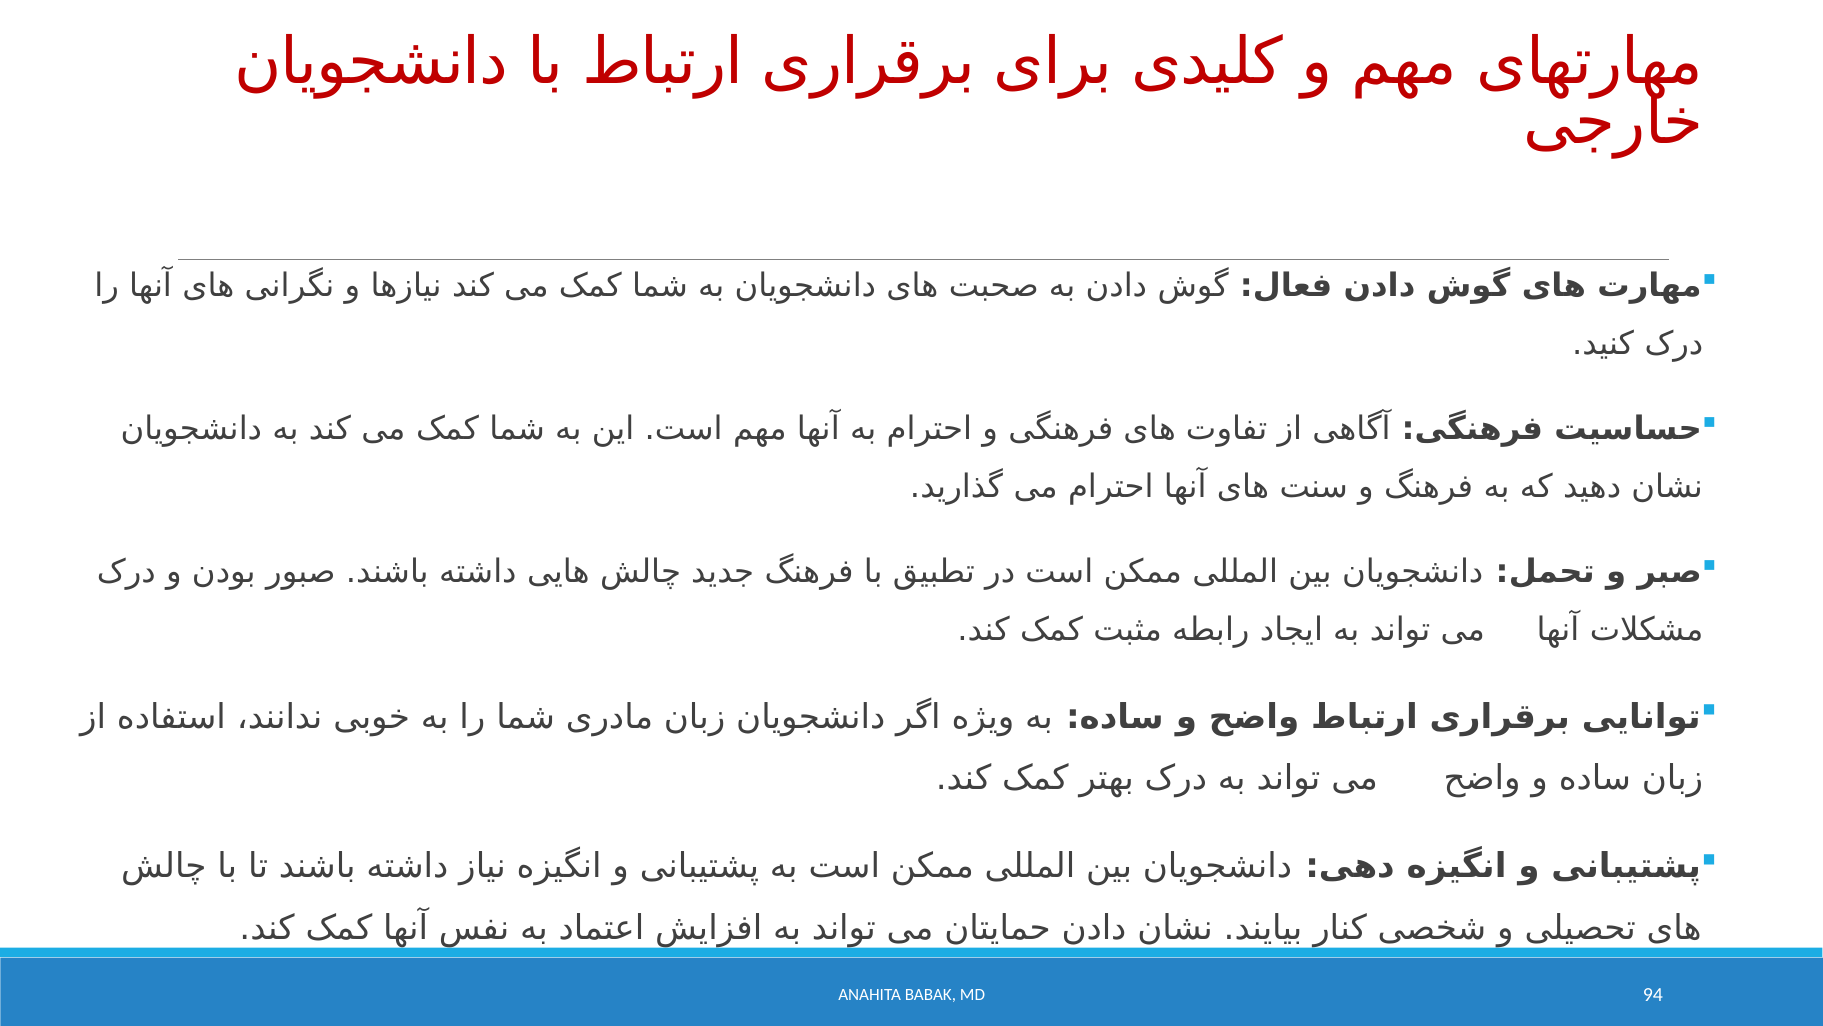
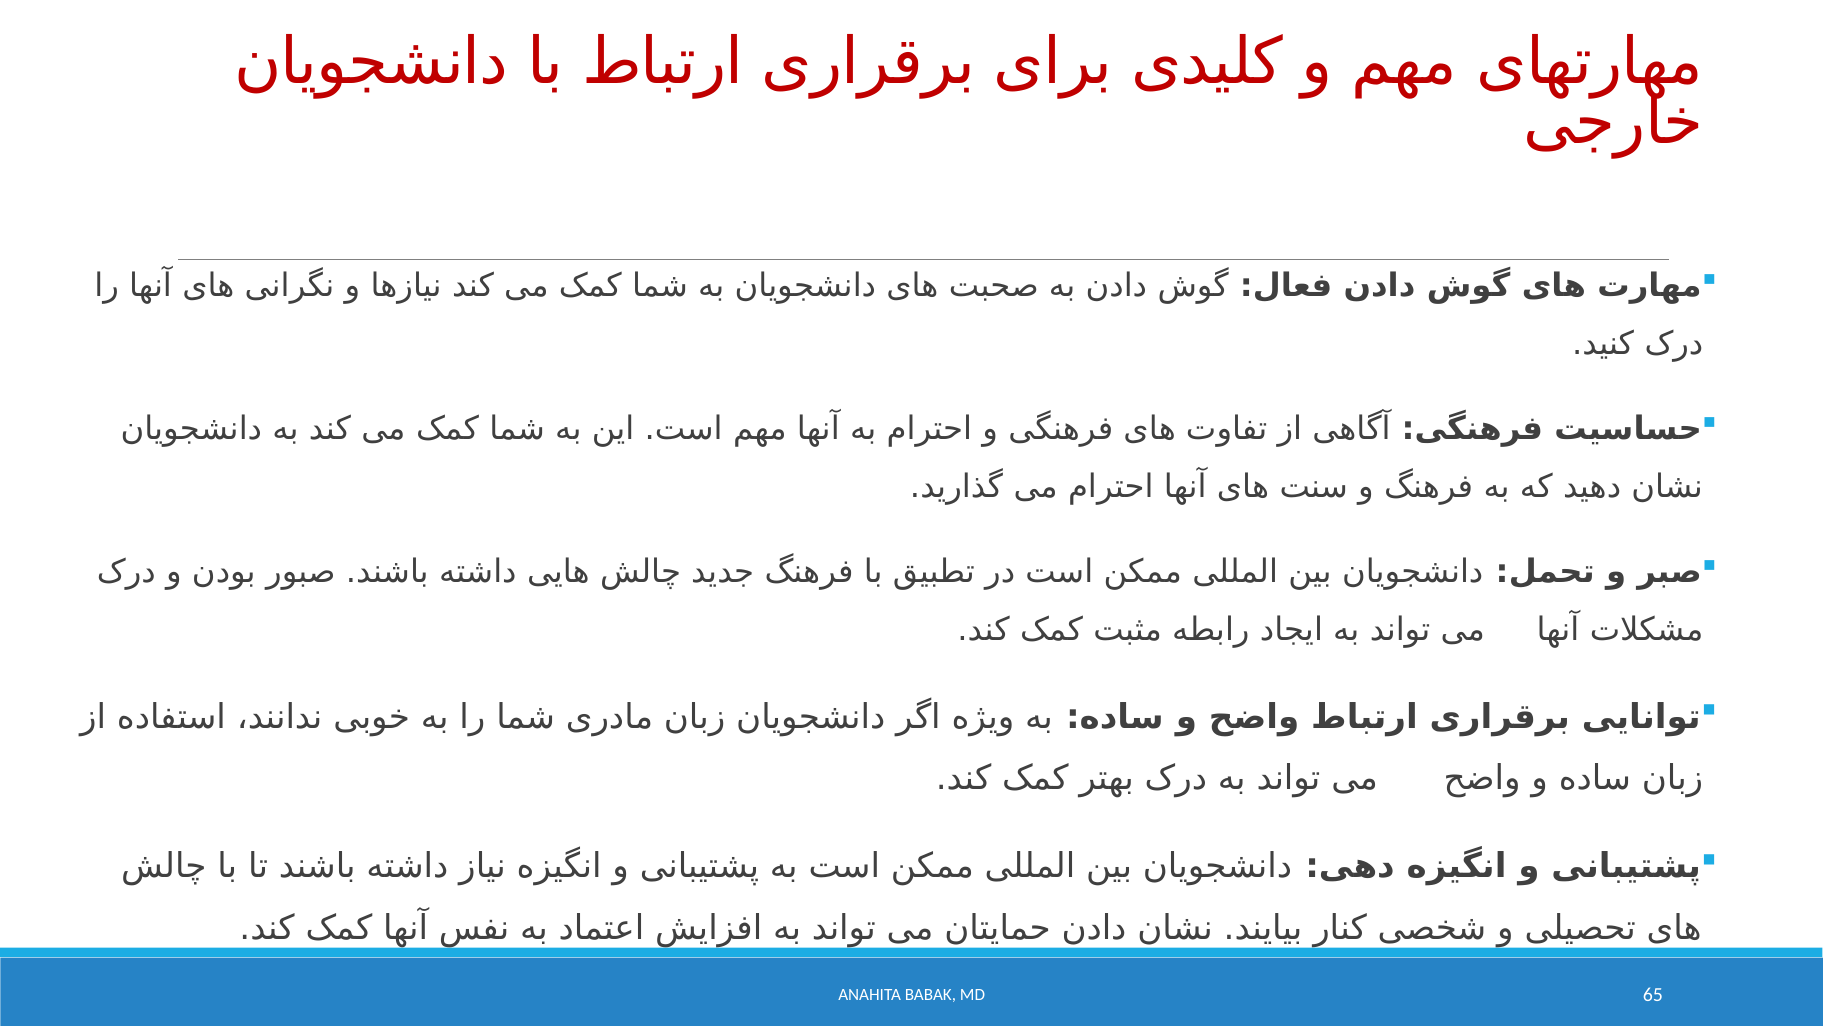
94: 94 -> 65 (1653, 994)
